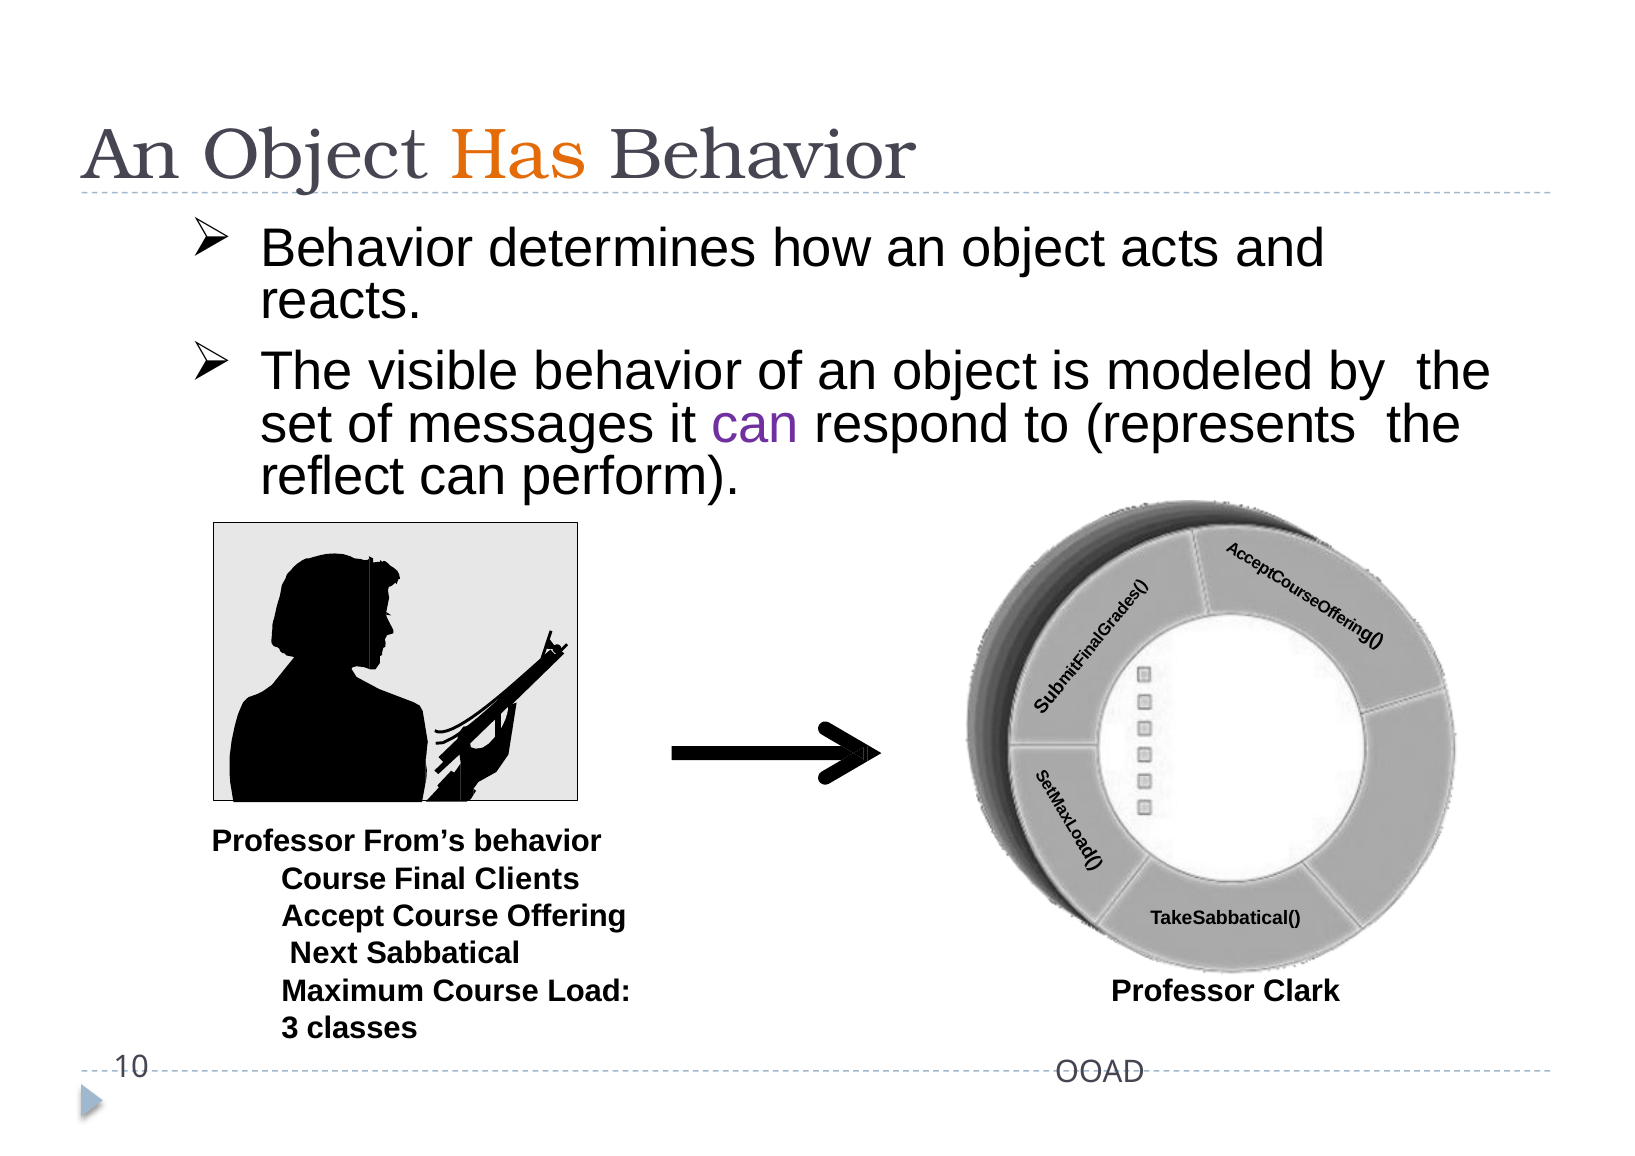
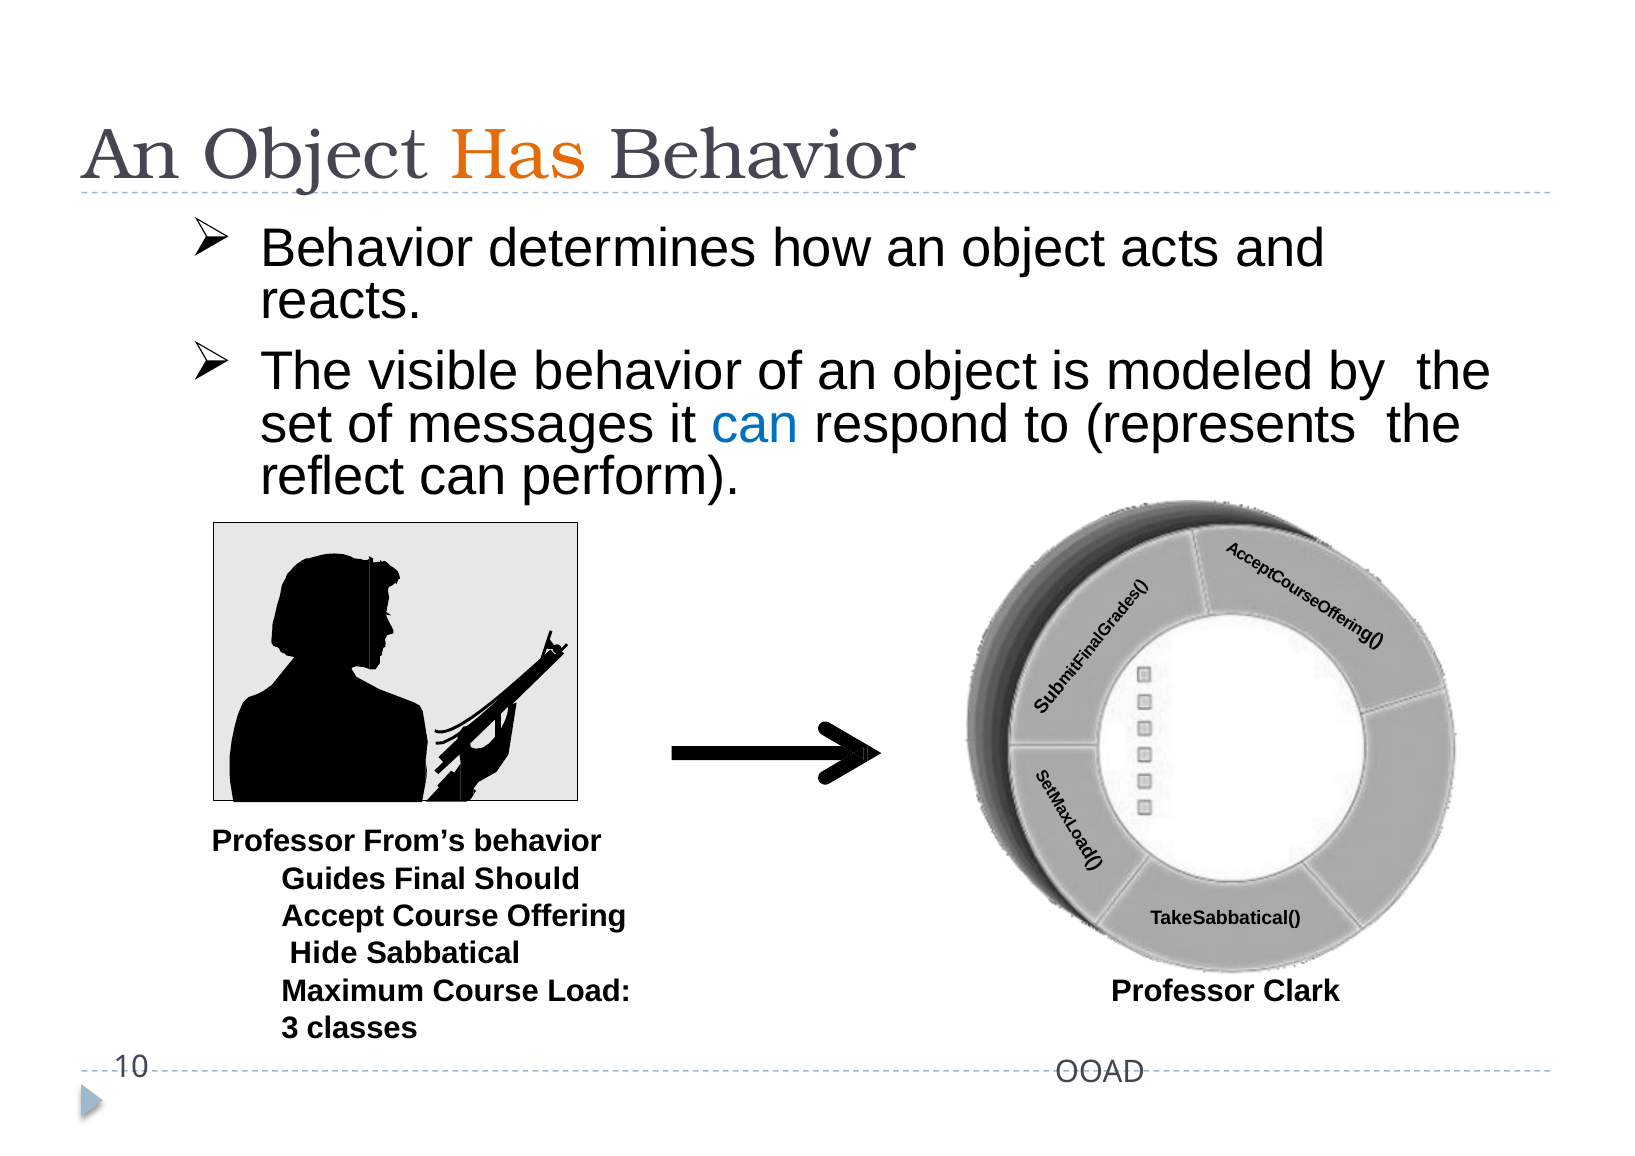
can colour: purple -> blue (755, 424)
Course: Course -> Guides (334, 879)
Clients: Clients -> Should (527, 879)
Next: Next -> Hide (324, 954)
